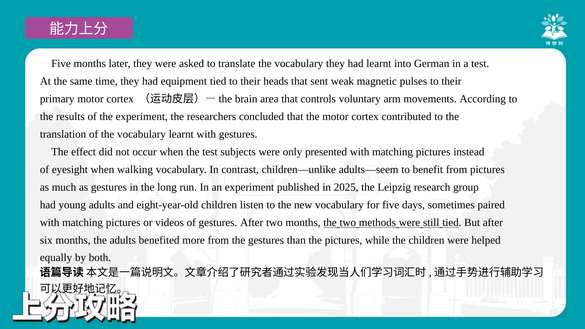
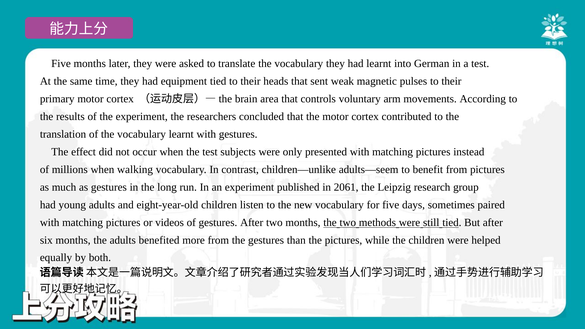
eyesight: eyesight -> millions (70, 170)
2025: 2025 -> 2061 (346, 187)
